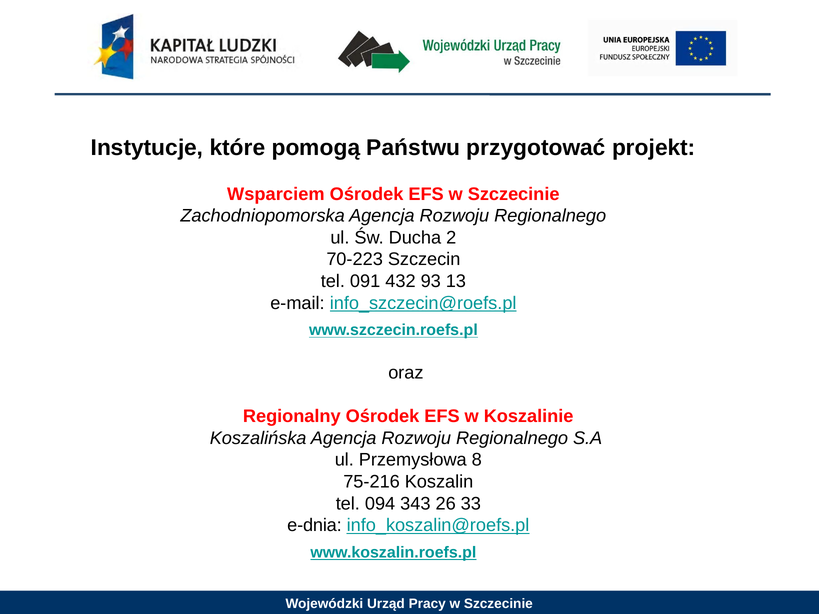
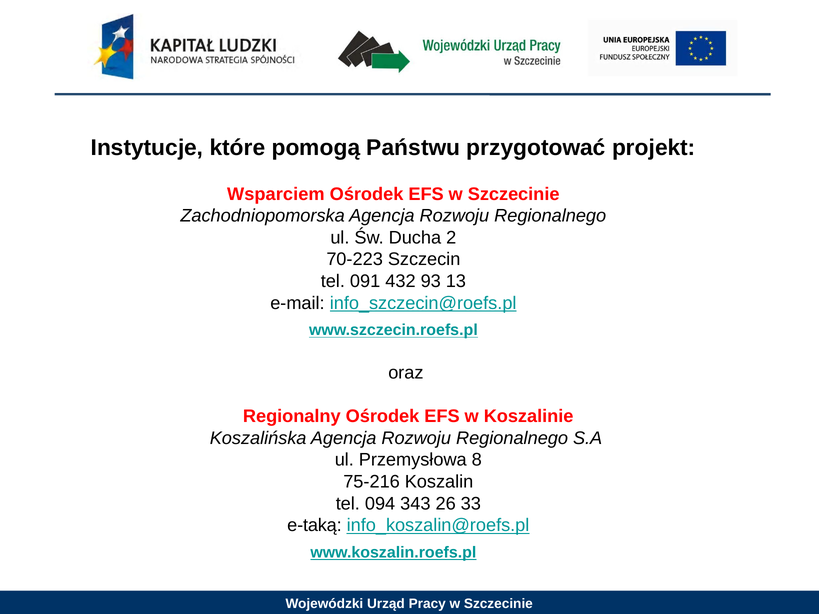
e-dnia: e-dnia -> e-taką (314, 526)
